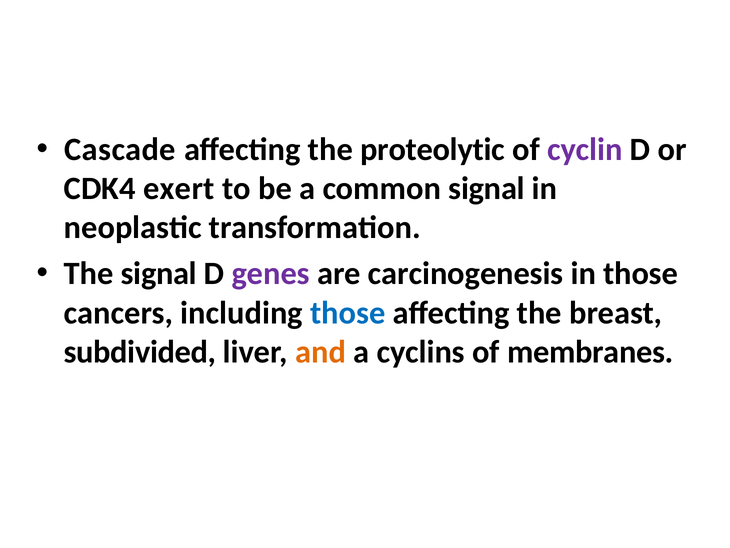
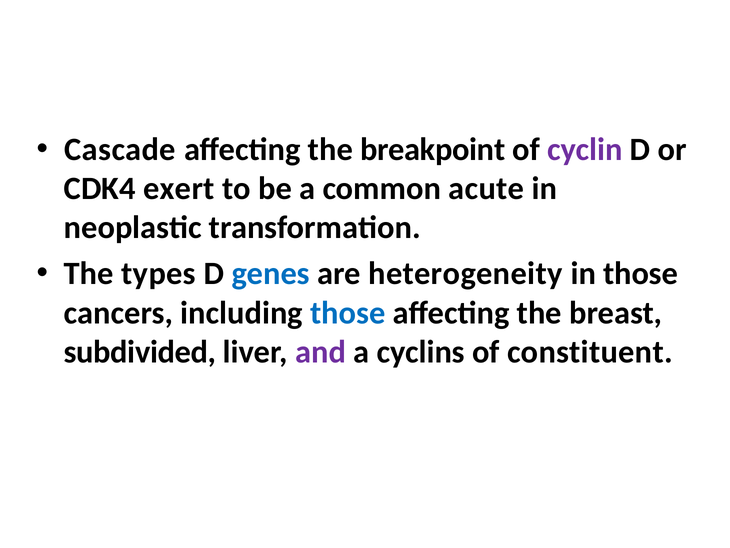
proteolytic: proteolytic -> breakpoint (433, 150)
common signal: signal -> acute (486, 188)
The signal: signal -> types (159, 274)
genes colour: purple -> blue (271, 274)
carcinogenesis: carcinogenesis -> heterogeneity (465, 274)
and colour: orange -> purple (321, 351)
membranes: membranes -> constituent (590, 351)
